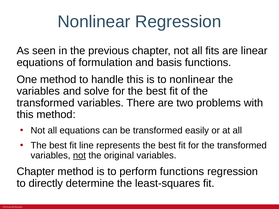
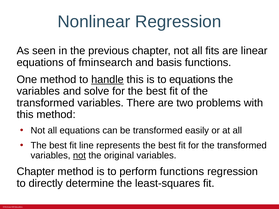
formulation: formulation -> fminsearch (106, 63)
handle underline: none -> present (108, 80)
to nonlinear: nonlinear -> equations (192, 80)
